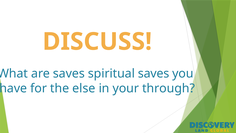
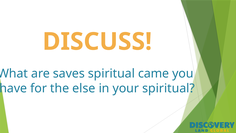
spiritual saves: saves -> came (154, 73)
your through: through -> spiritual (169, 88)
